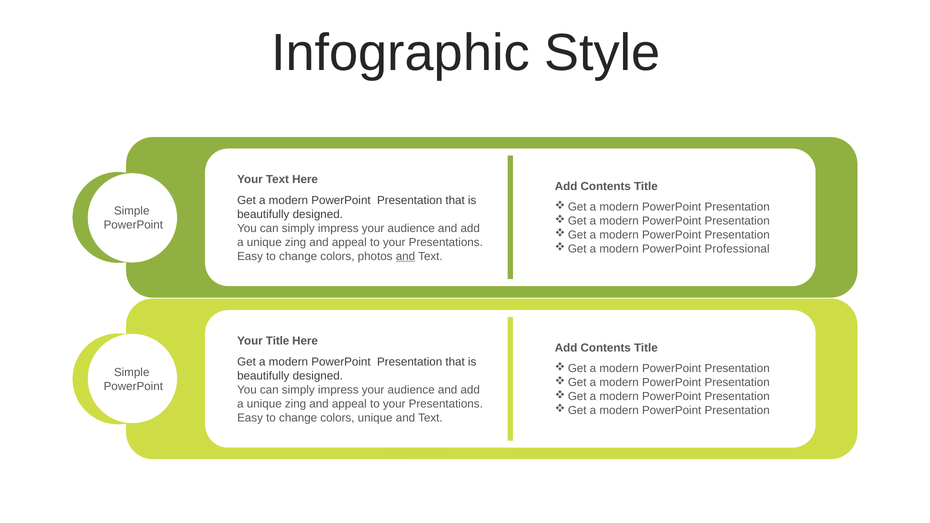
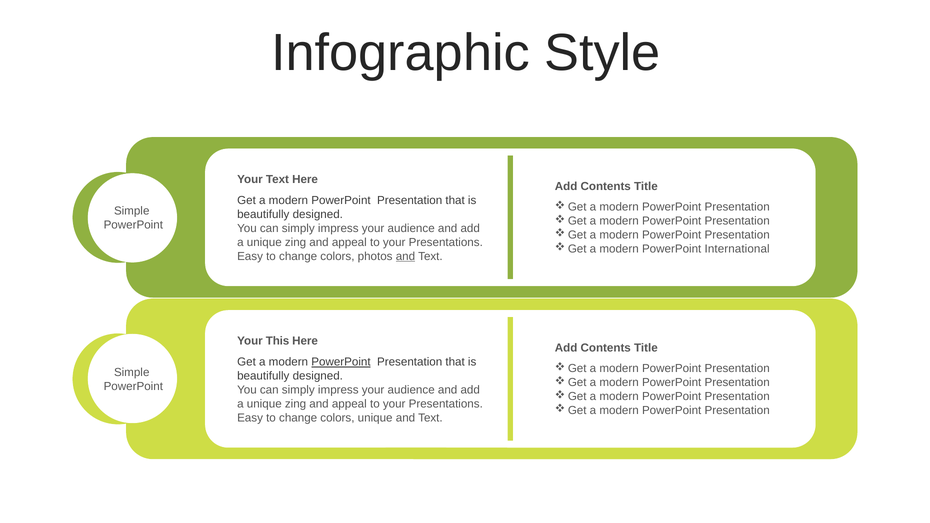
Professional: Professional -> International (737, 249)
Your Title: Title -> This (278, 341)
PowerPoint underline: none -> present (341, 362)
